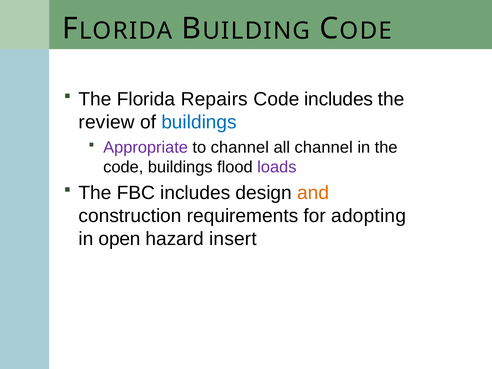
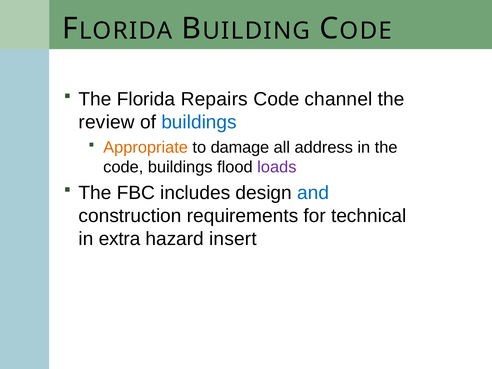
Code includes: includes -> channel (339, 99)
Appropriate colour: purple -> orange (146, 148)
to channel: channel -> damage (240, 148)
all channel: channel -> address (324, 148)
and colour: orange -> blue (313, 193)
adopting: adopting -> technical (369, 216)
open: open -> extra (120, 239)
